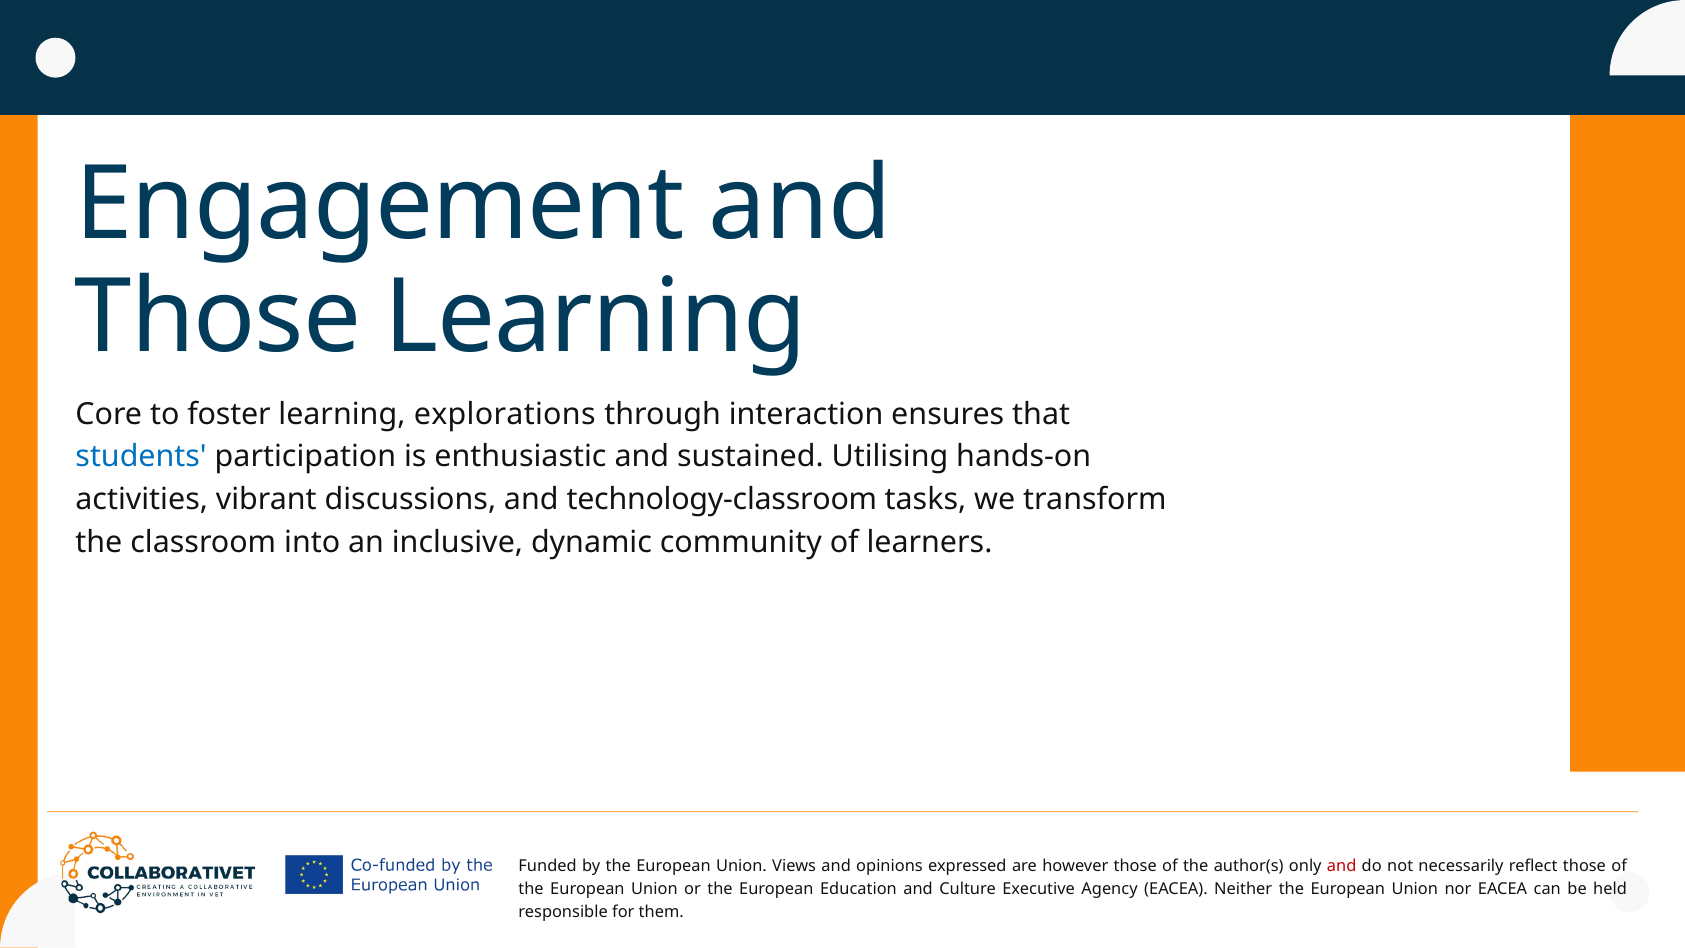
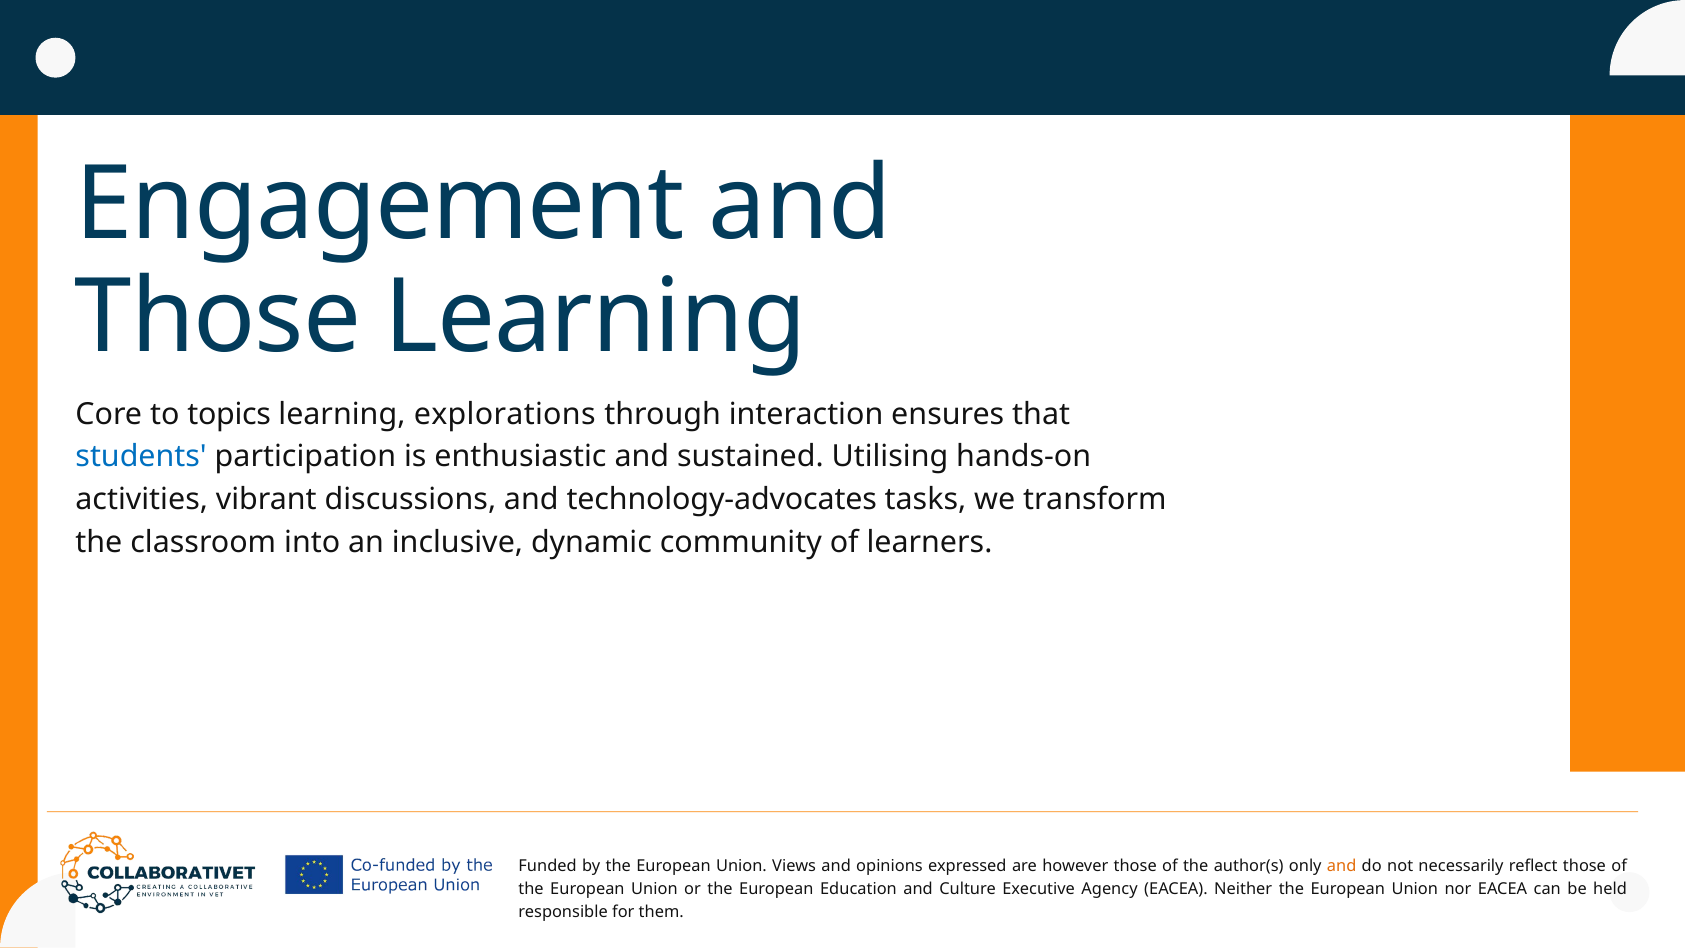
foster: foster -> topics (229, 414)
technology-classroom: technology-classroom -> technology-advocates (722, 499)
and colour: red -> orange (1342, 866)
